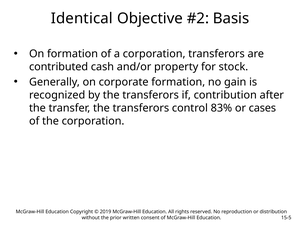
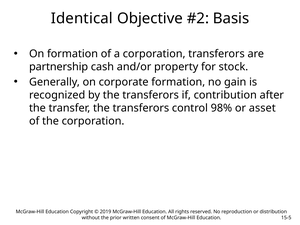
contributed: contributed -> partnership (59, 67)
83%: 83% -> 98% (221, 108)
cases: cases -> asset (262, 108)
